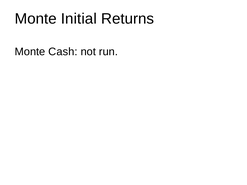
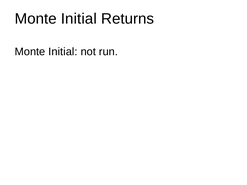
Cash: Cash -> Initial (63, 52)
